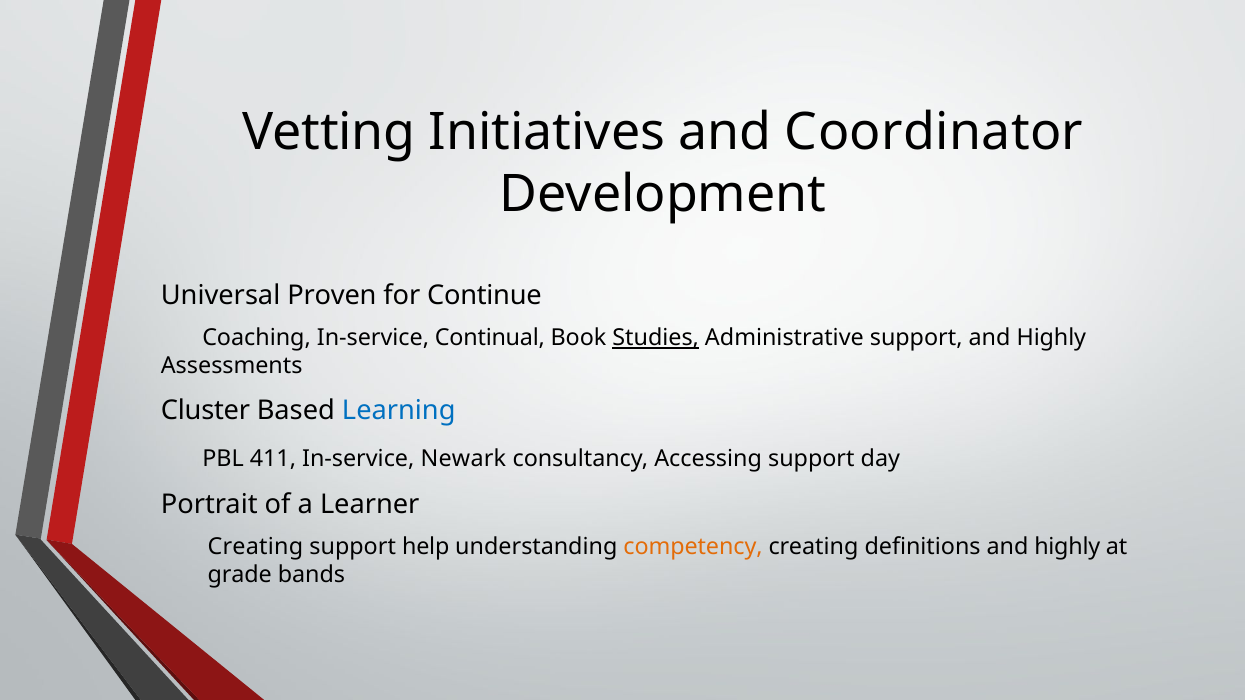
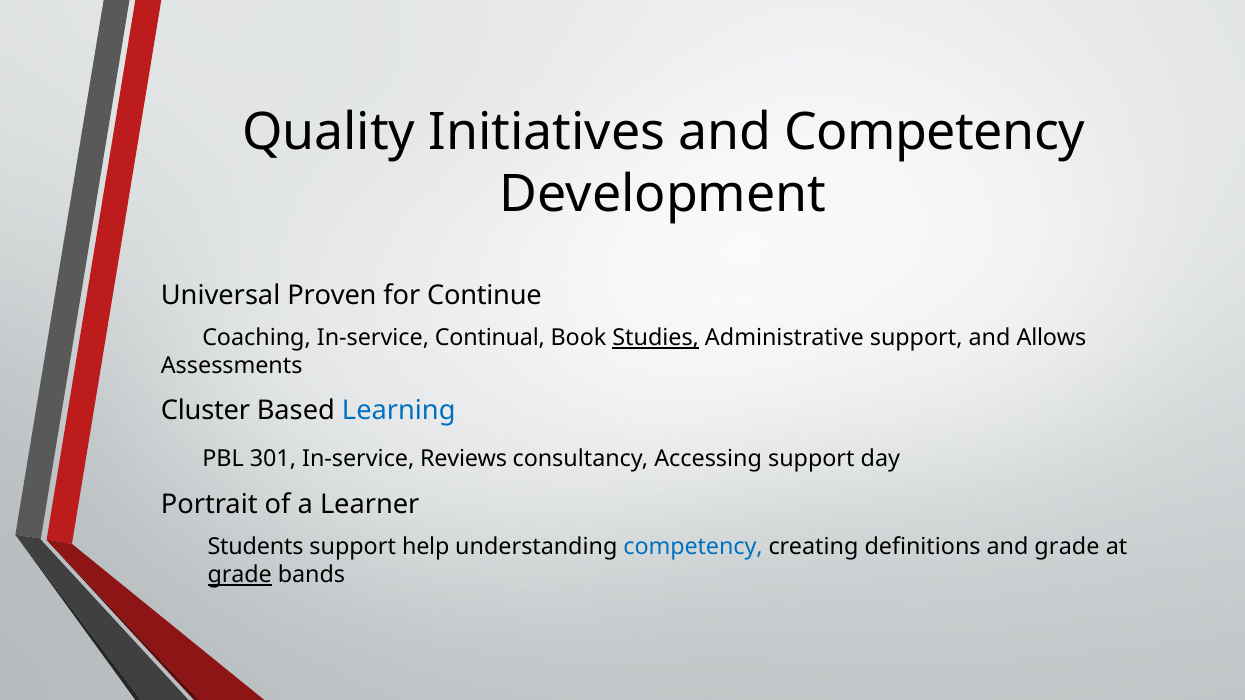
Vetting: Vetting -> Quality (329, 132)
and Coordinator: Coordinator -> Competency (935, 132)
support and Highly: Highly -> Allows (1051, 338)
411: 411 -> 301 (273, 459)
Newark: Newark -> Reviews (464, 459)
Creating: Creating -> Students (256, 547)
competency colour: orange -> blue (693, 547)
definitions and highly: highly -> grade (1067, 547)
grade underline: none -> present (240, 575)
